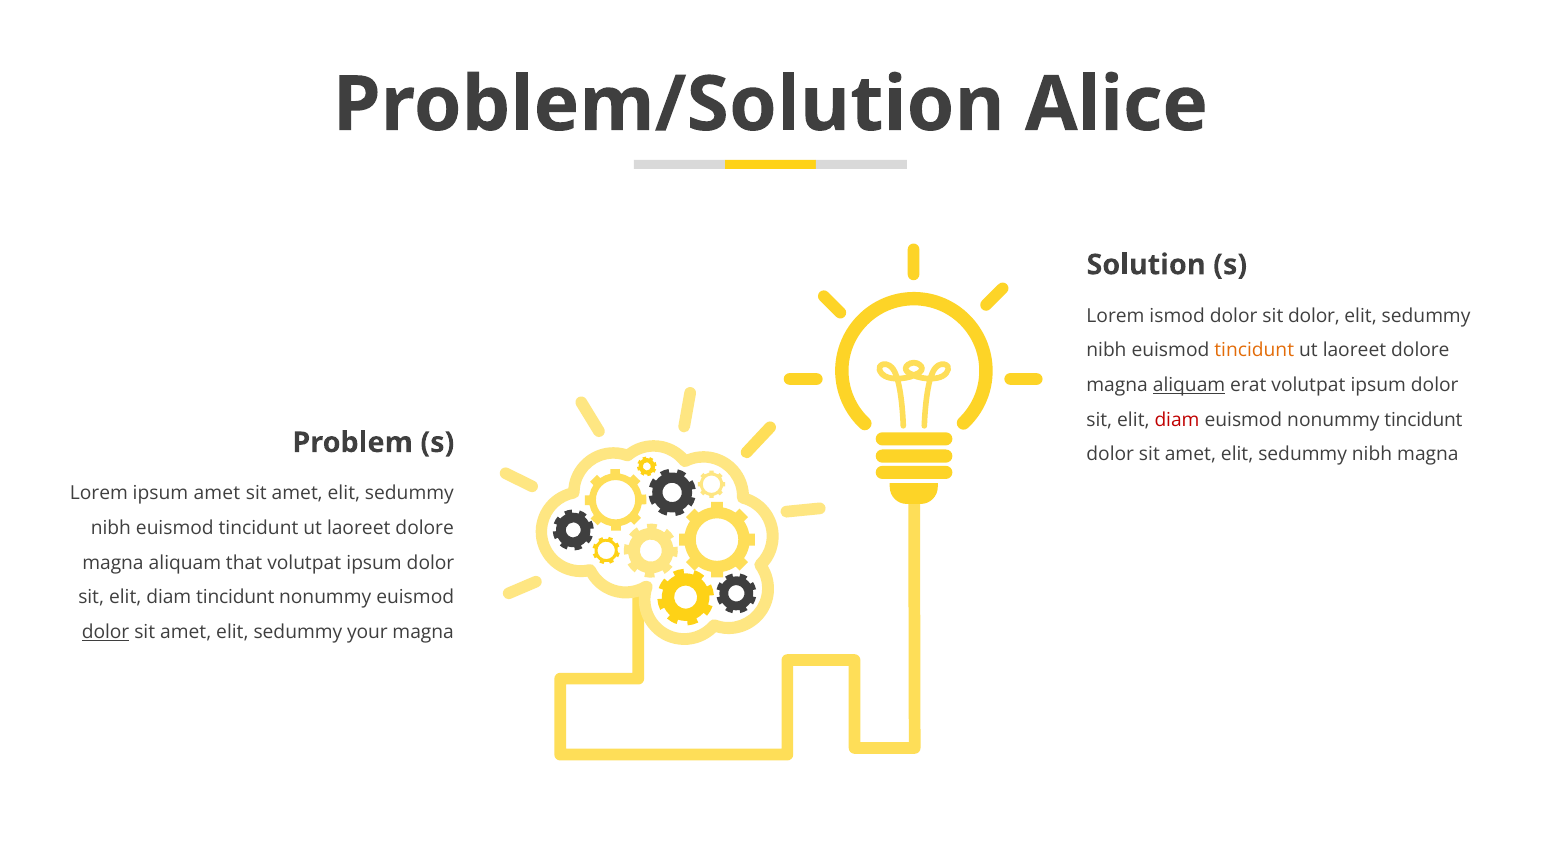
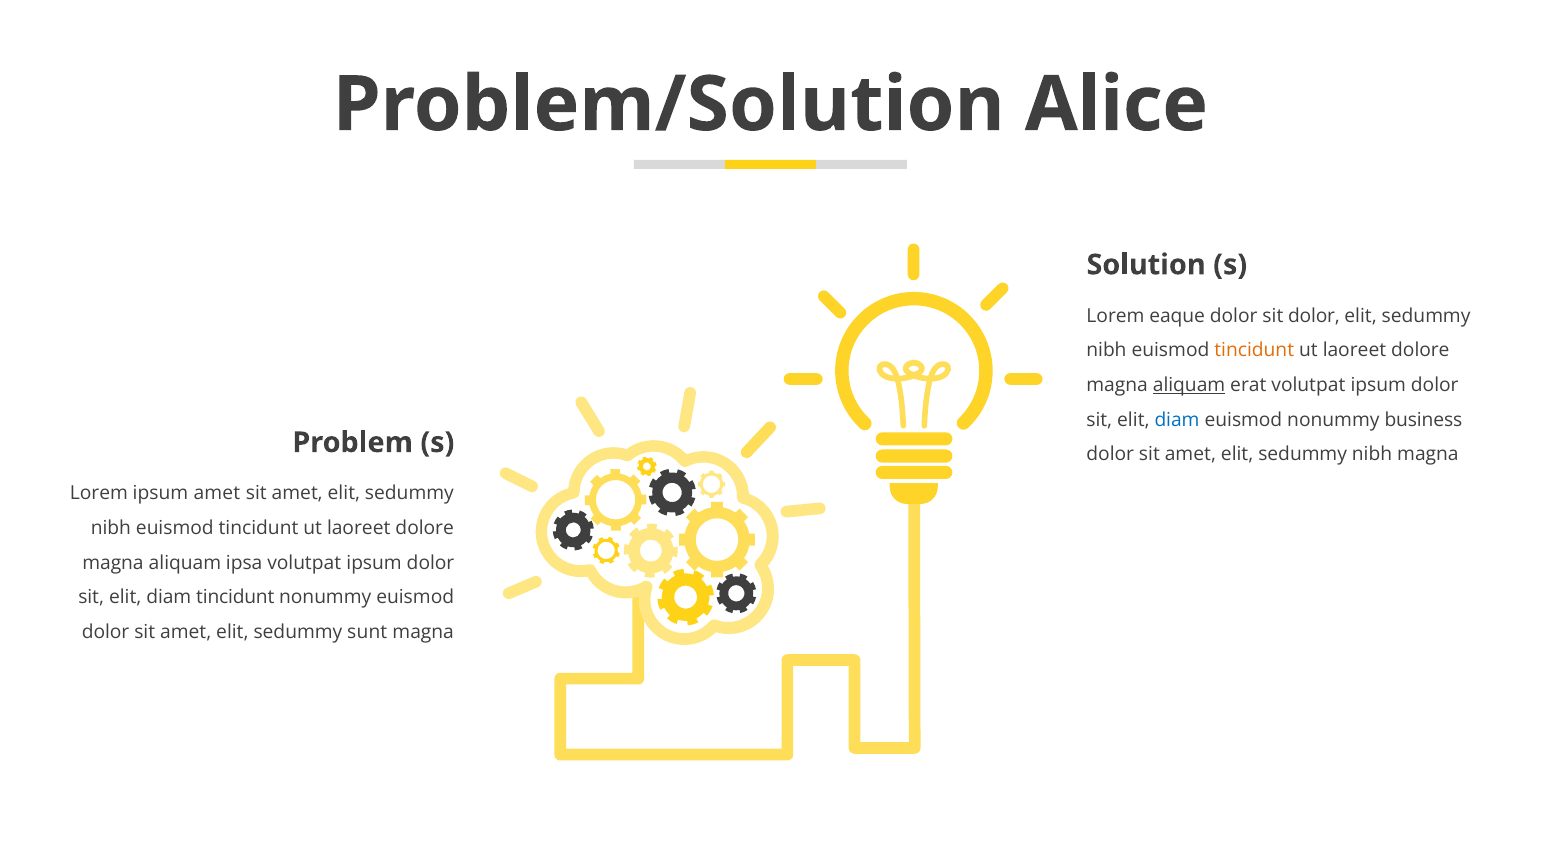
ismod: ismod -> eaque (1177, 316)
diam colour: red -> blue (1177, 420)
nonummy tincidunt: tincidunt -> business (1423, 420)
that: that -> ipsa (244, 563)
dolor underline: present -> none (106, 632)
your: your -> sunt (367, 632)
